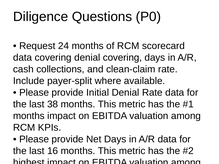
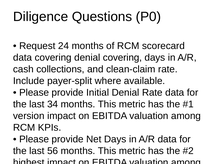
38: 38 -> 34 (53, 104)
months: months -> version (29, 116)
16: 16 -> 56 (53, 151)
